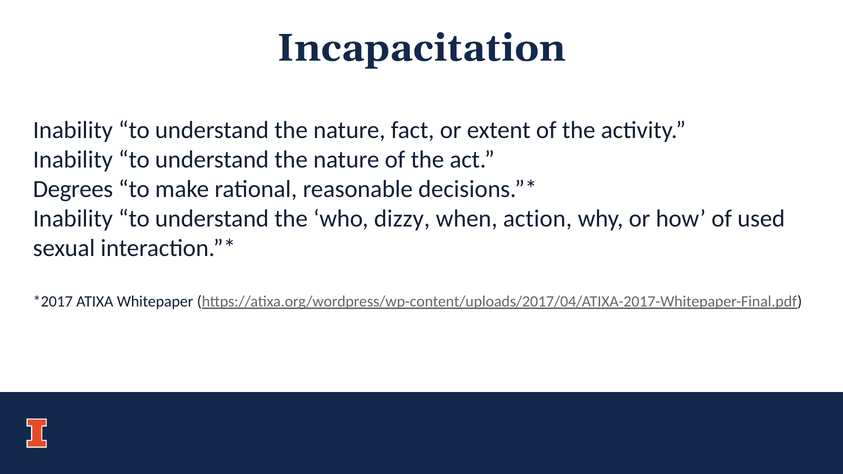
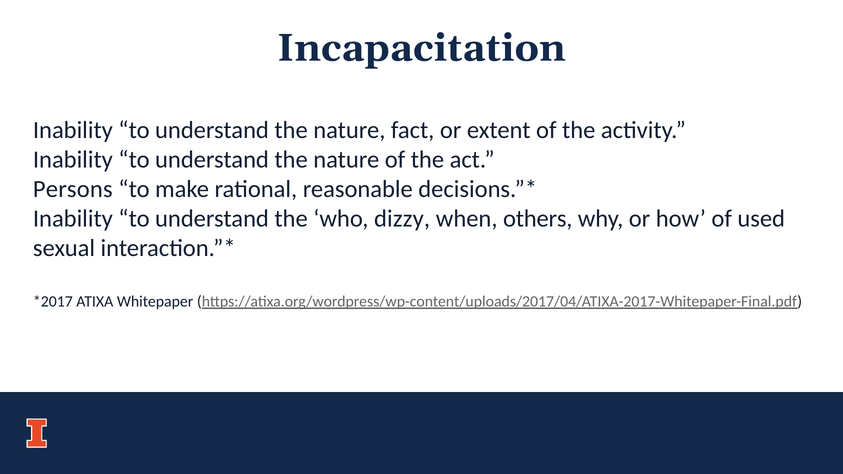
Degrees: Degrees -> Persons (73, 189)
action: action -> others (538, 219)
